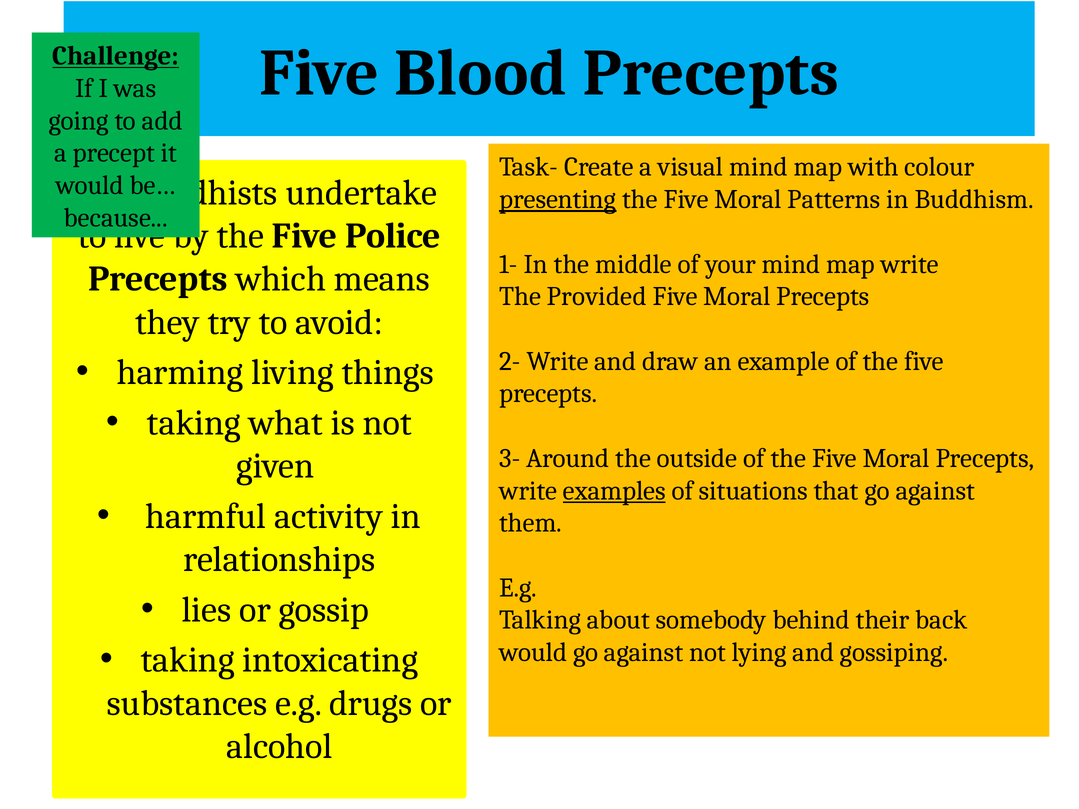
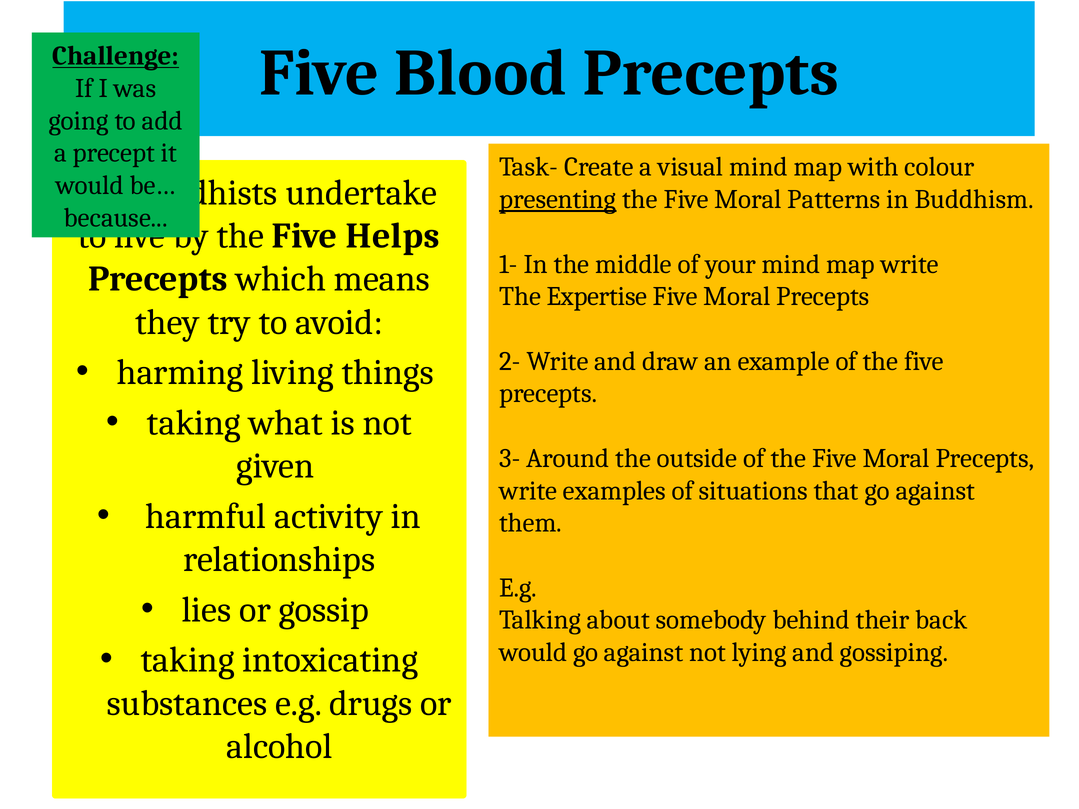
Police: Police -> Helps (393, 236)
Provided: Provided -> Expertise (597, 297)
examples underline: present -> none (614, 491)
